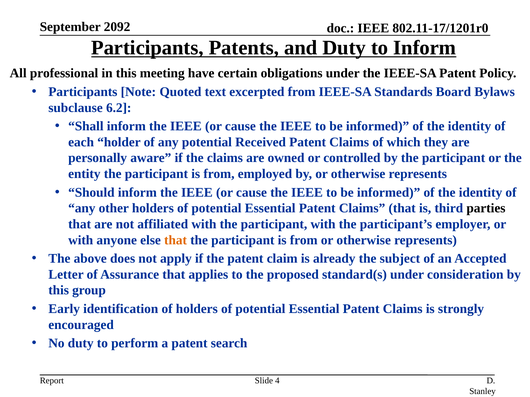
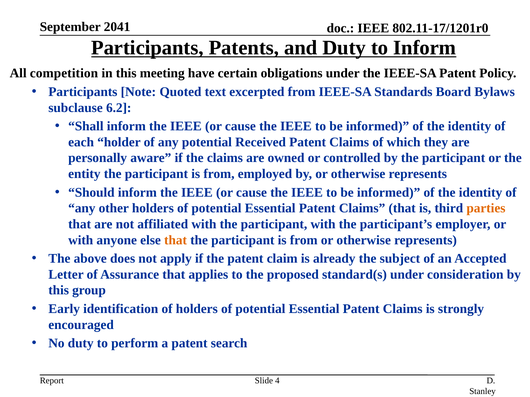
2092: 2092 -> 2041 (117, 27)
professional: professional -> competition (64, 73)
parties colour: black -> orange (486, 209)
